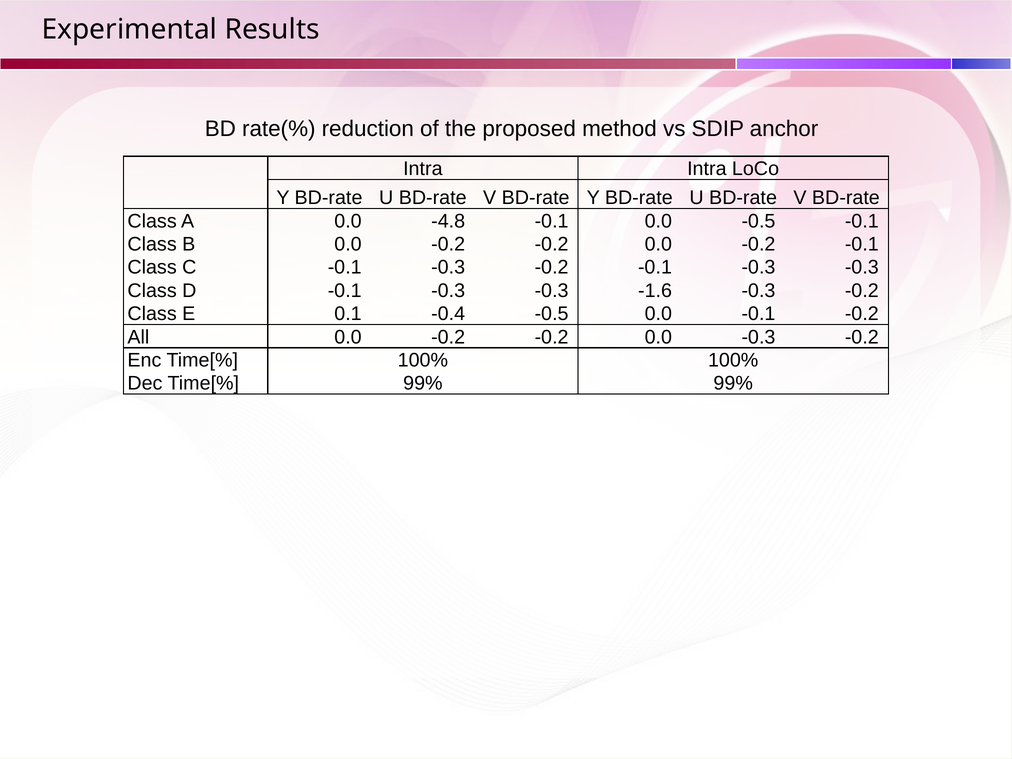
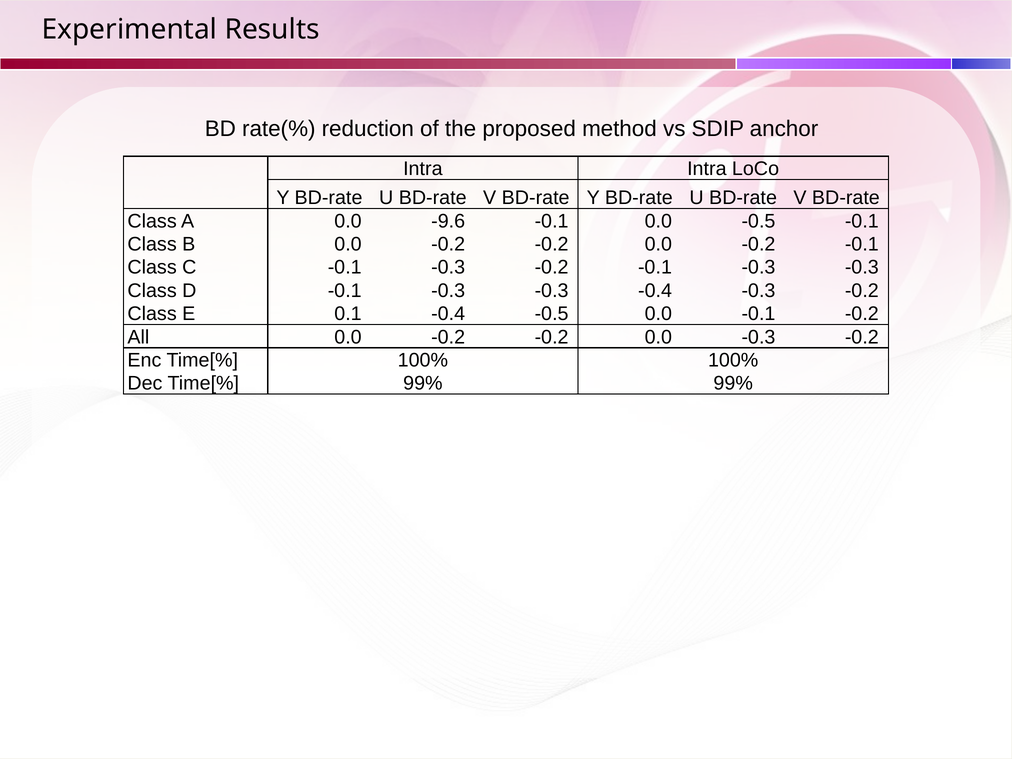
-4.8: -4.8 -> -9.6 (448, 221)
-0.3 -1.6: -1.6 -> -0.4 (655, 291)
